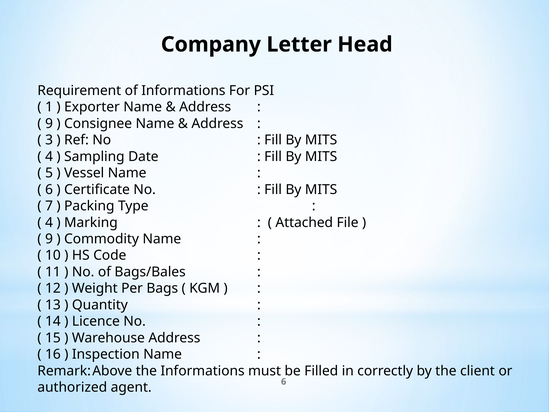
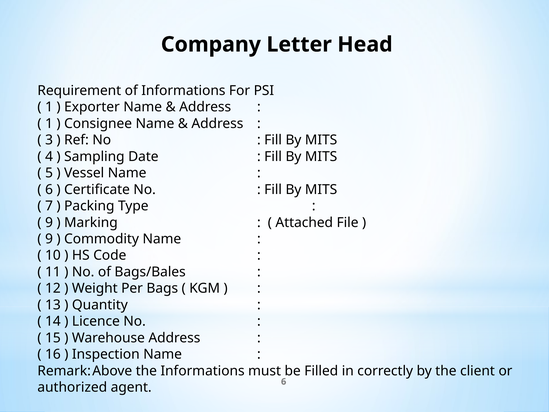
9: 9 -> 1 (49, 124)
4: 4 -> 9 (49, 222)
